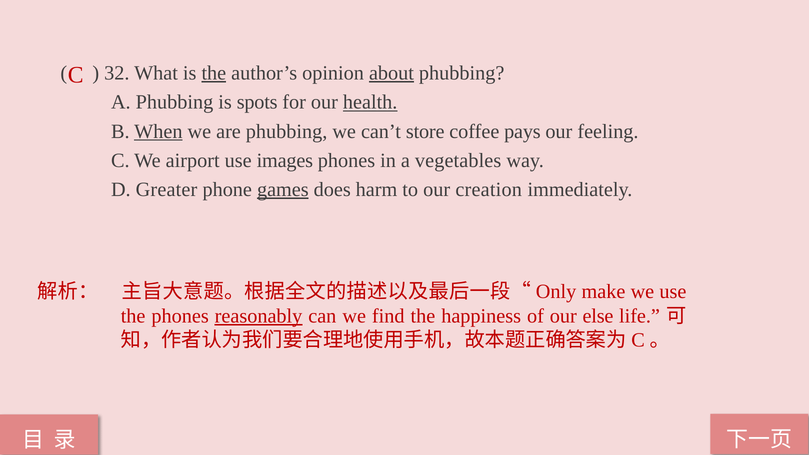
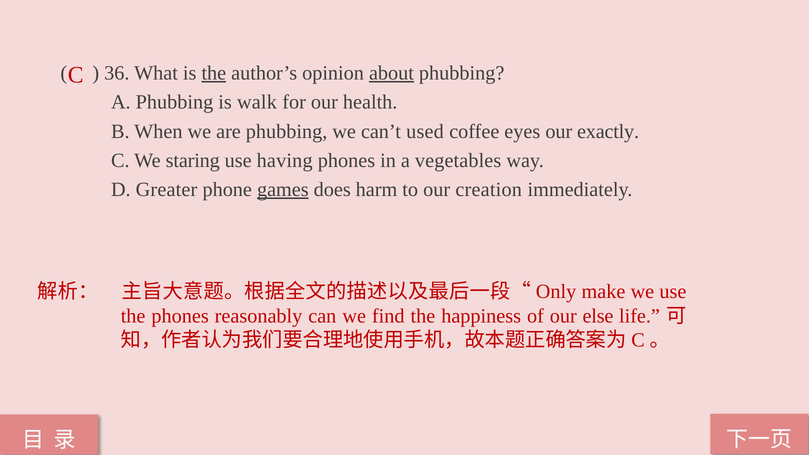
32: 32 -> 36 (117, 73)
spots: spots -> walk (257, 102)
health underline: present -> none (370, 102)
When underline: present -> none (158, 131)
store: store -> used (425, 131)
pays: pays -> eyes (522, 131)
feeling: feeling -> exactly (608, 131)
airport: airport -> staring (193, 161)
images: images -> having (285, 161)
reasonably underline: present -> none (259, 316)
